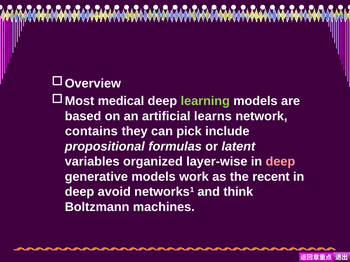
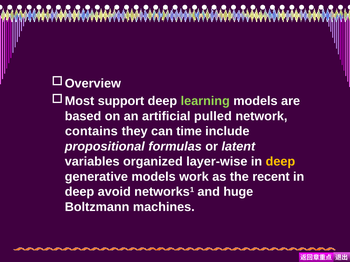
medical: medical -> support (121, 101)
learns: learns -> pulled (213, 116)
pick: pick -> time (189, 132)
deep colour: pink -> yellow (280, 162)
think: think -> huge (238, 192)
